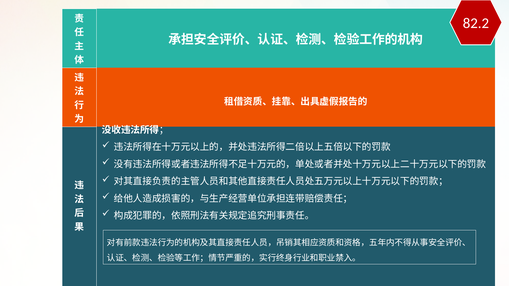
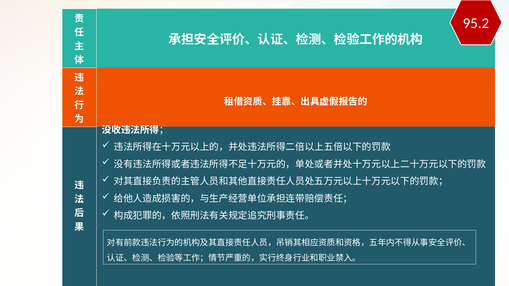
82.2: 82.2 -> 95.2 (476, 23)
